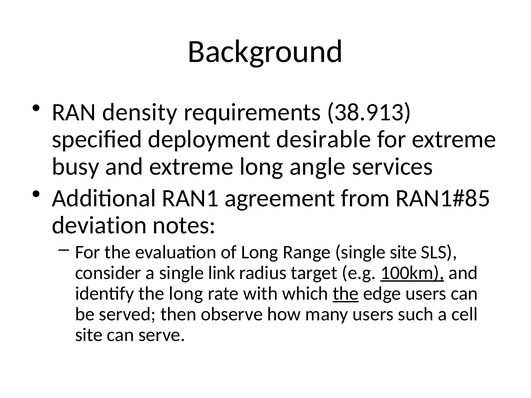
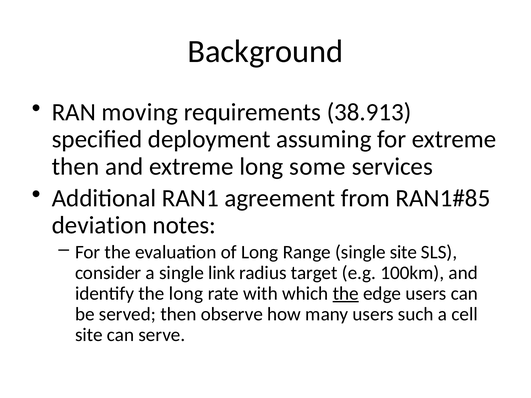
density: density -> moving (140, 112)
desirable: desirable -> assuming (324, 139)
busy: busy -> then (76, 167)
angle: angle -> some (317, 167)
100km underline: present -> none (412, 273)
